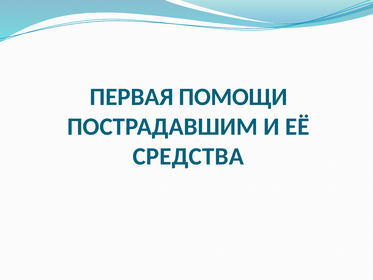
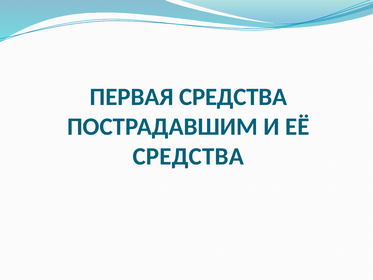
ПЕРВАЯ ПОМОЩИ: ПОМОЩИ -> СРЕДСТВА (233, 97)
